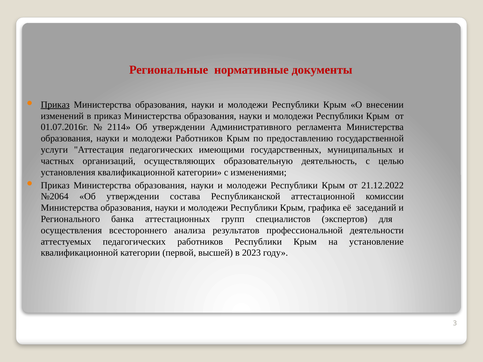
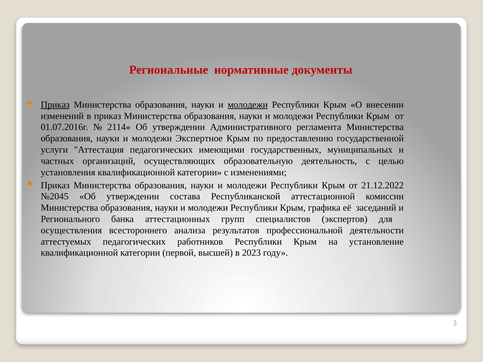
молодежи underline: none -> present (248, 105)
молодежи Работников: Работников -> Экспертное (199, 139)
№2064: №2064 -> №2045 (55, 197)
